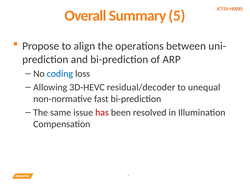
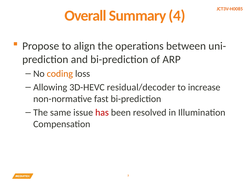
5: 5 -> 4 (177, 16)
coding colour: blue -> orange (60, 74)
unequal: unequal -> increase (204, 87)
